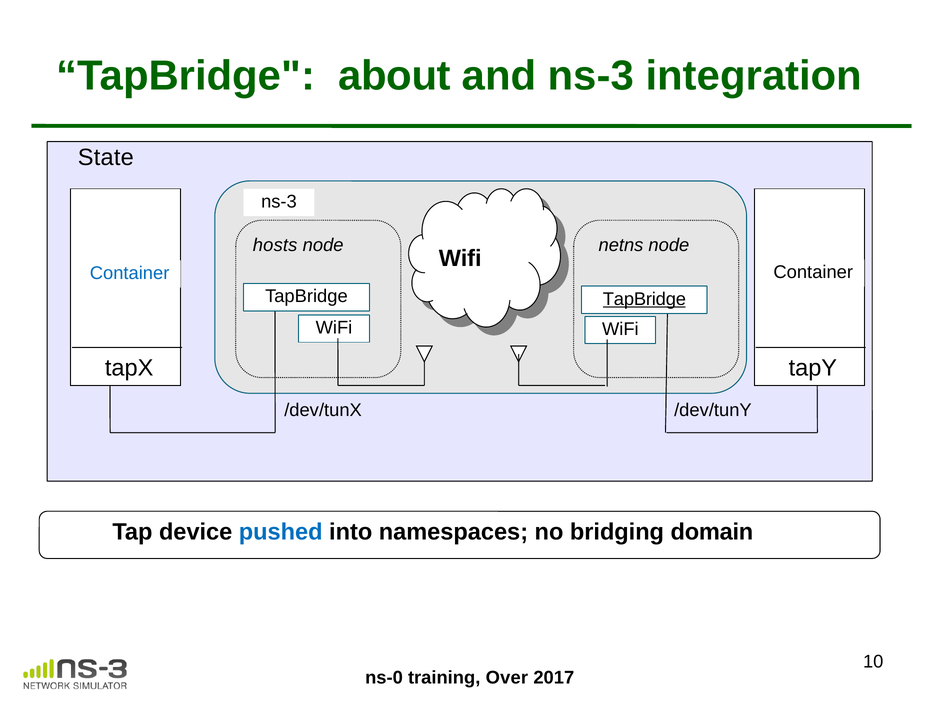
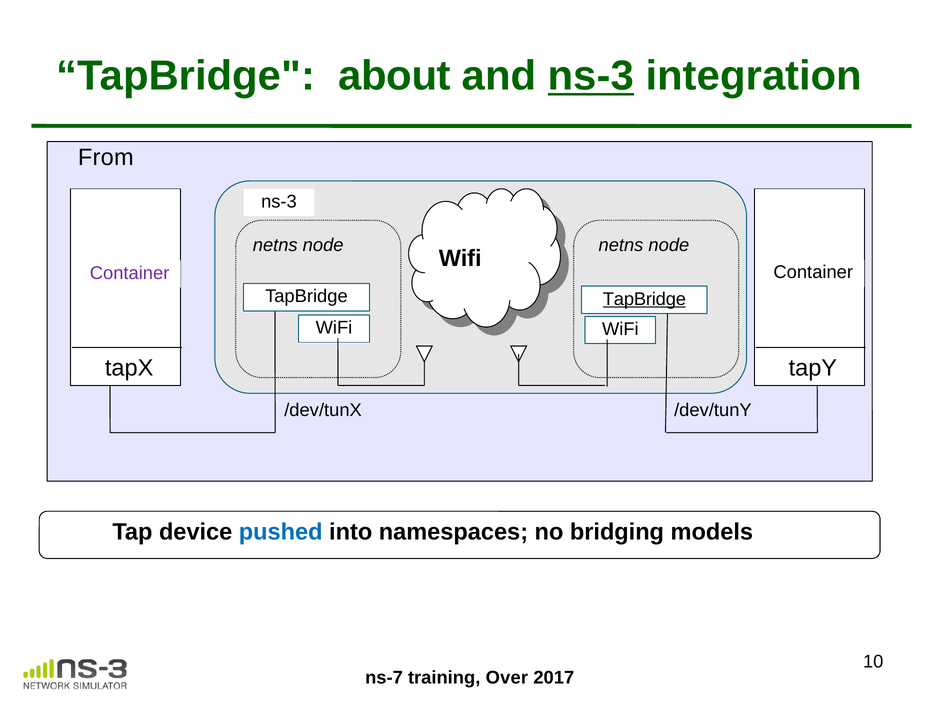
ns-3 underline: none -> present (591, 76)
State: State -> From (106, 157)
hosts: hosts -> netns (275, 245)
Container colour: blue -> purple (130, 273)
domain: domain -> models (712, 531)
ns-0: ns-0 -> ns-7 (384, 677)
